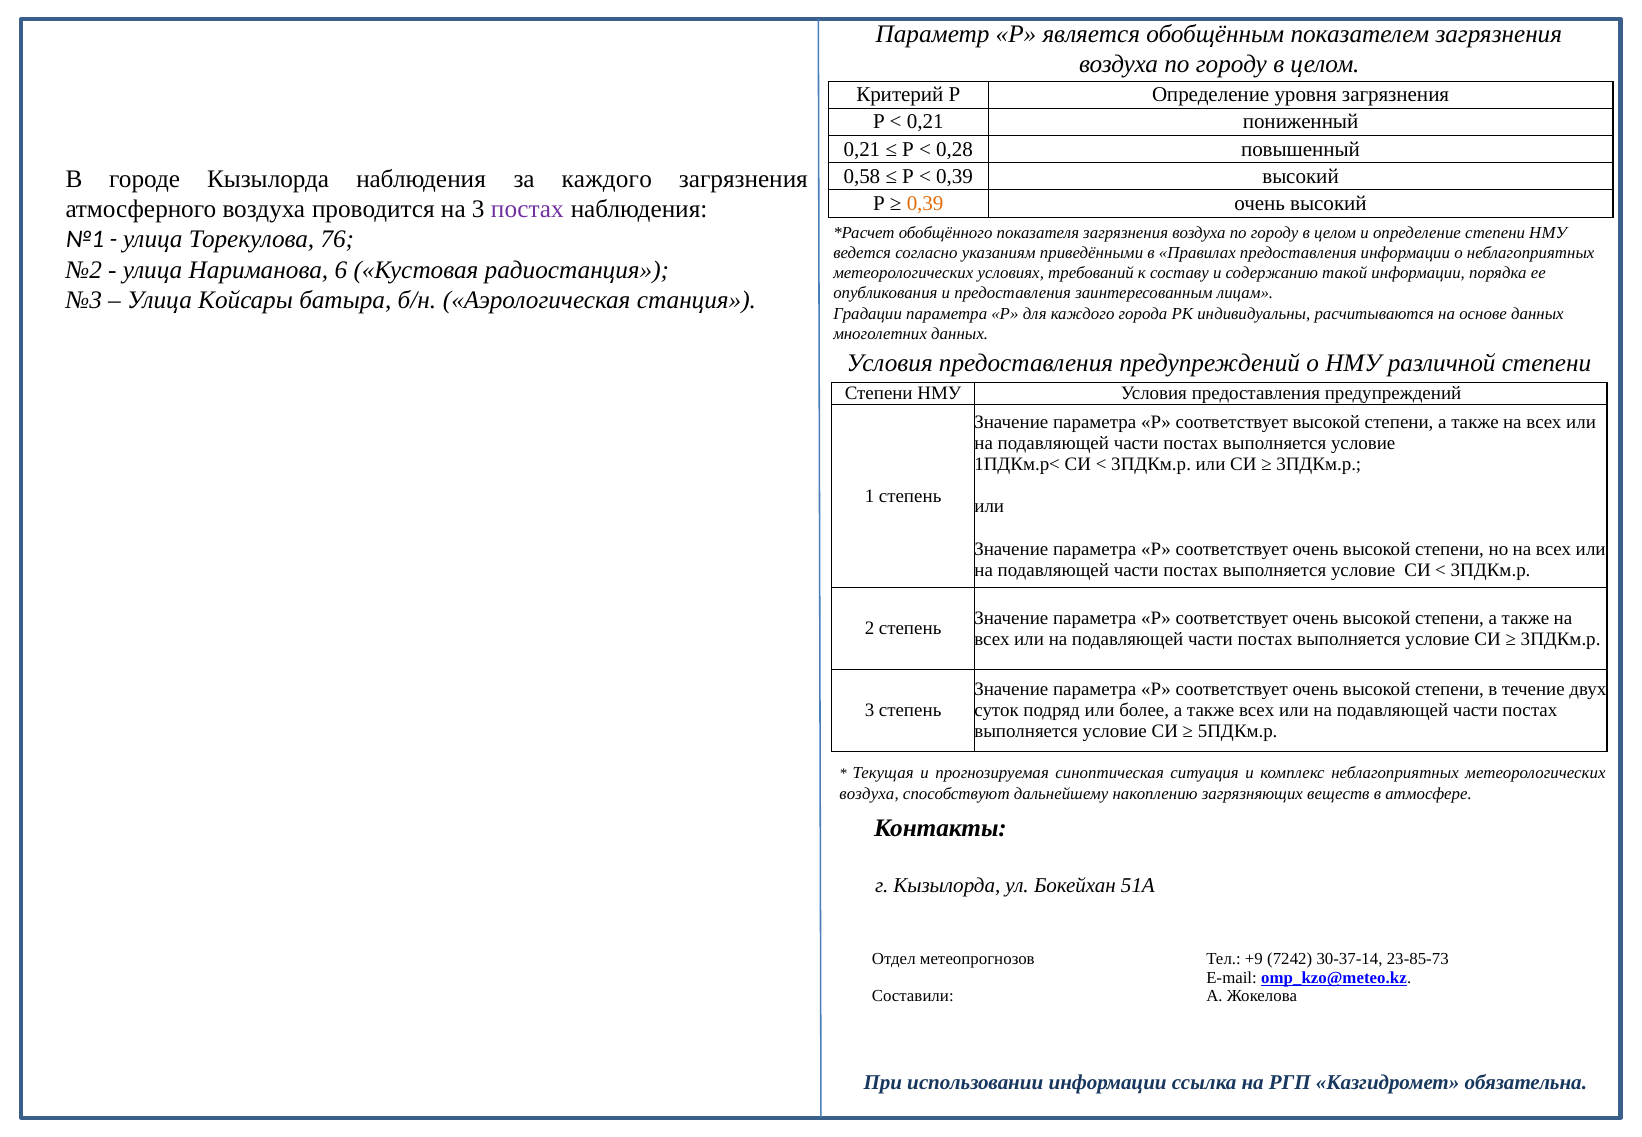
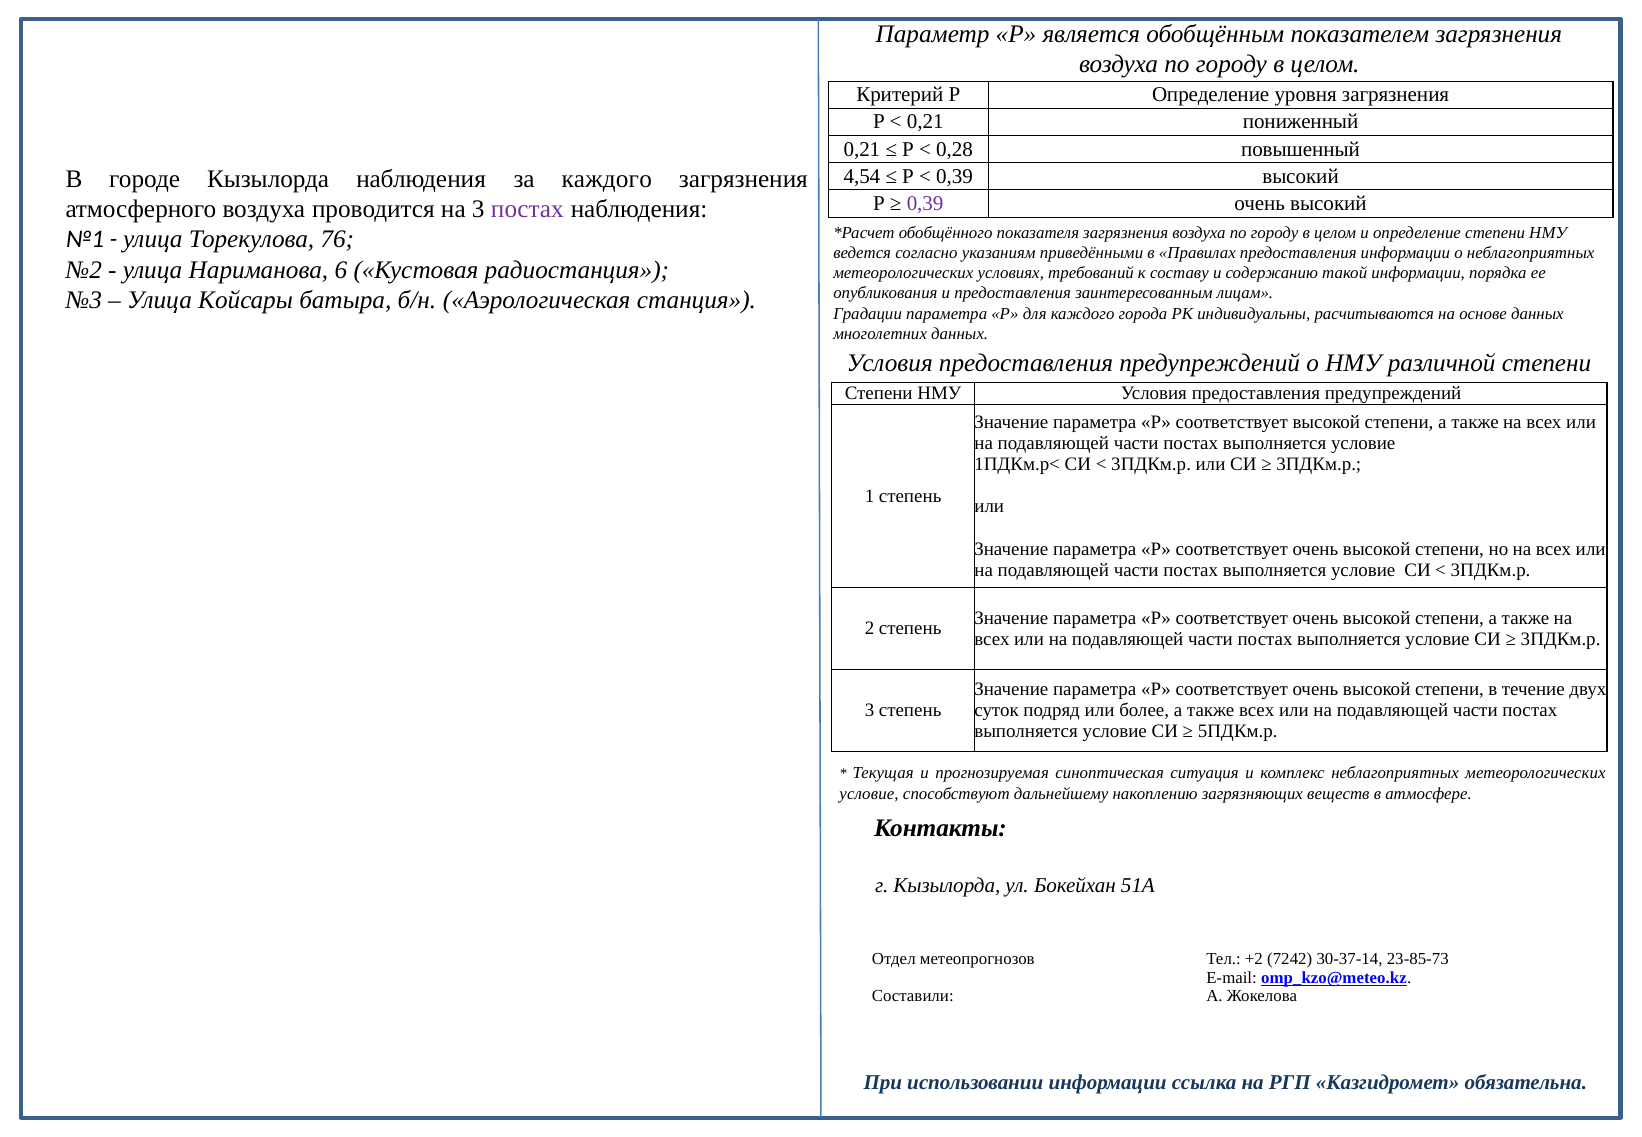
0,58: 0,58 -> 4,54 (862, 176)
0,39 colour: orange -> purple (925, 203)
воздуха: воздуха -> условие (869, 793)
+9: +9 -> +2 (1254, 959)
